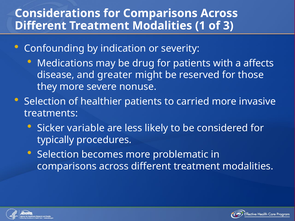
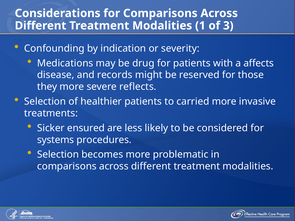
greater: greater -> records (115, 75)
nonuse: nonuse -> reflects (138, 87)
variable: variable -> ensured (86, 128)
typically: typically -> systems (56, 140)
